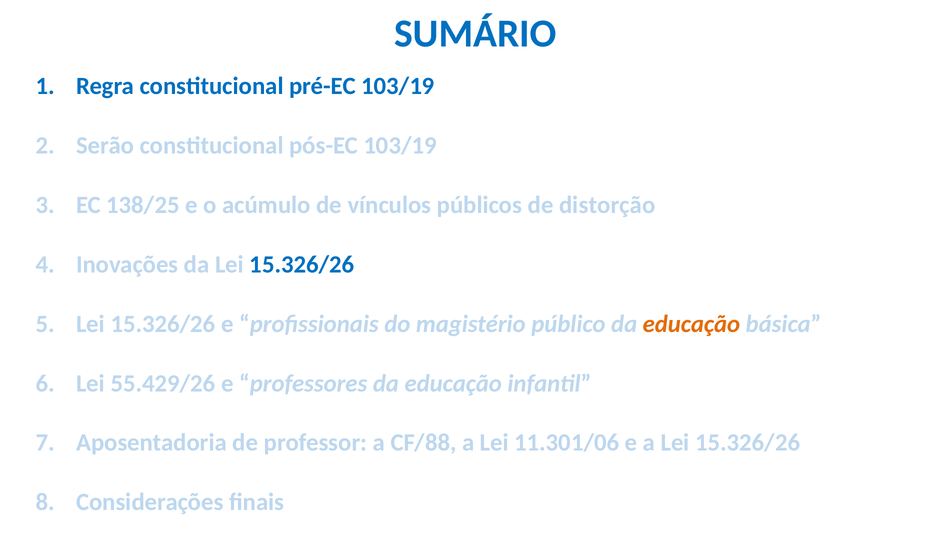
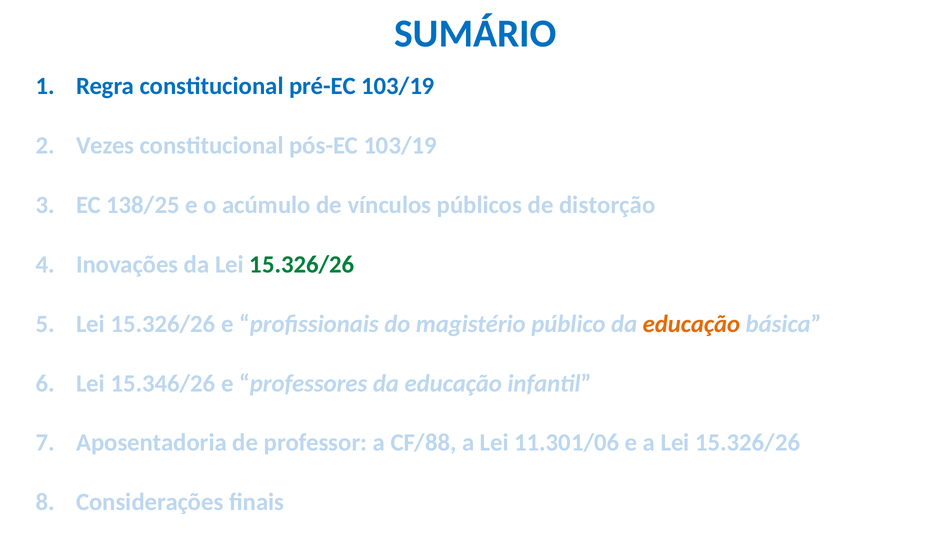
Serão: Serão -> Vezes (105, 146)
15.326/26 colour: blue -> green (302, 264)
55.429/26: 55.429/26 -> 15.346/26 (163, 383)
